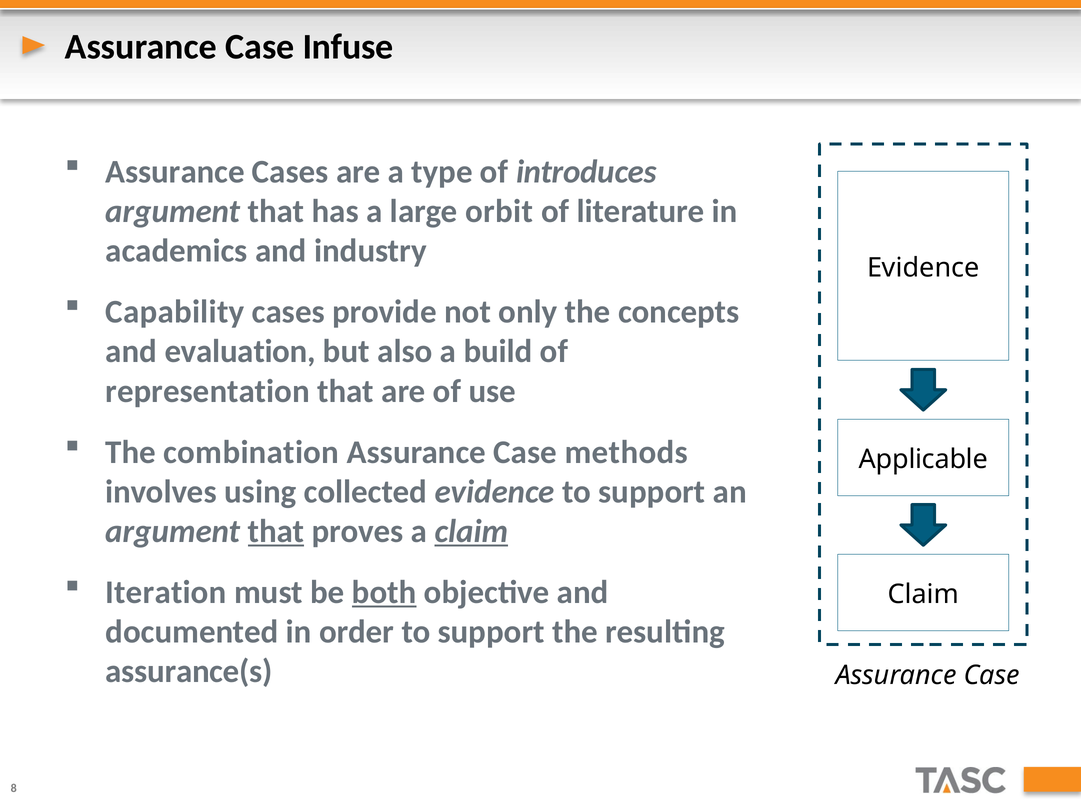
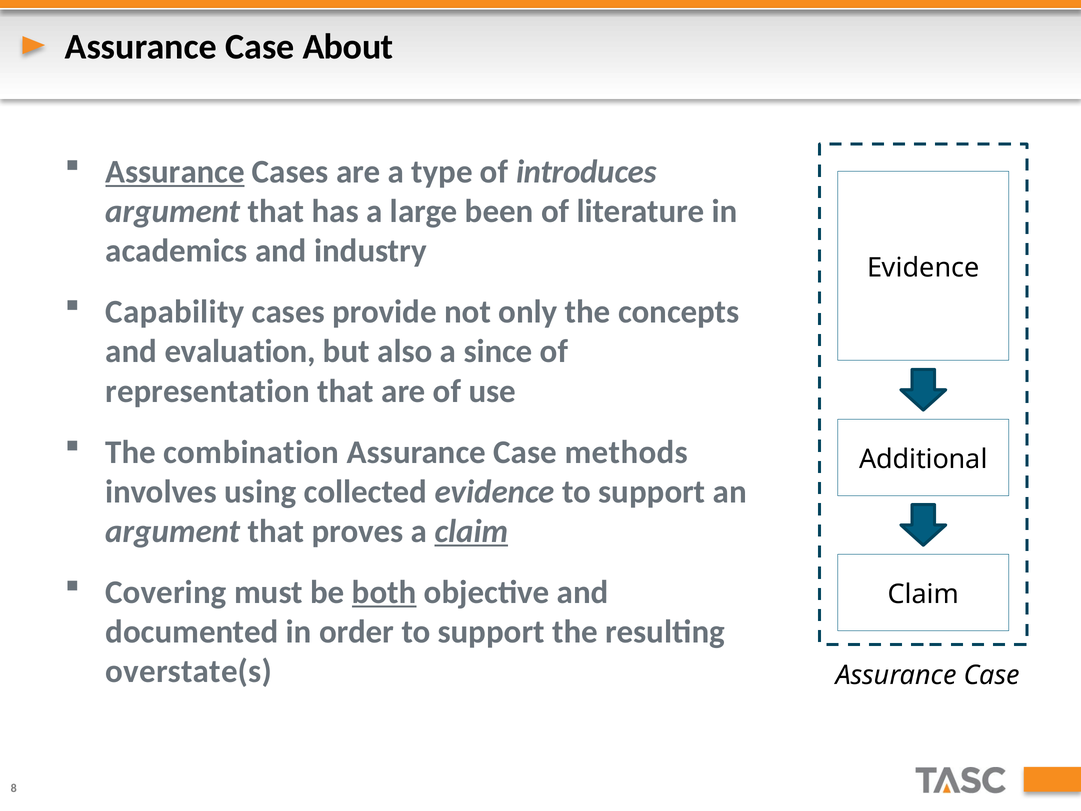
Infuse: Infuse -> About (348, 47)
Assurance underline: none -> present (175, 172)
orbit: orbit -> been (499, 211)
build: build -> since (498, 351)
Applicable: Applicable -> Additional (923, 459)
that underline: present -> none (276, 531)
Iteration: Iteration -> Covering (166, 592)
assurance(s: assurance(s -> overstate(s (189, 671)
